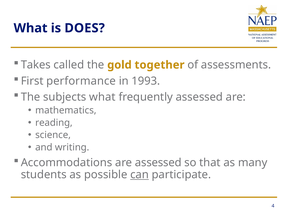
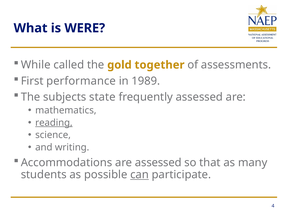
DOES: DOES -> WERE (85, 28)
Takes: Takes -> While (36, 65)
1993: 1993 -> 1989 (146, 81)
subjects what: what -> state (102, 97)
reading underline: none -> present (54, 123)
